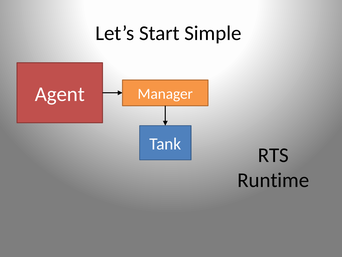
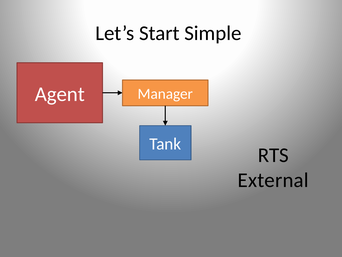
Runtime: Runtime -> External (273, 180)
